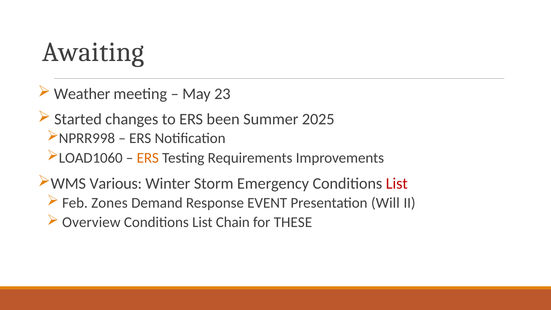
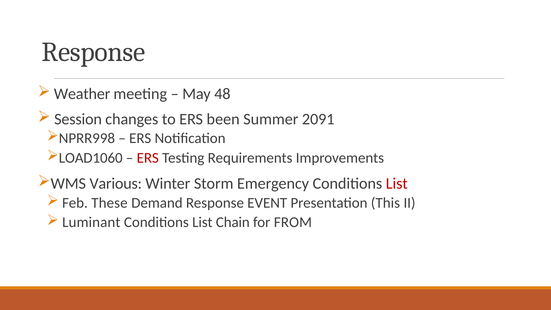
Awaiting: Awaiting -> Response (93, 52)
23: 23 -> 48 (222, 94)
Started: Started -> Session (78, 119)
2025: 2025 -> 2091 (318, 119)
ERS colour: orange -> red (148, 158)
Zones: Zones -> These (109, 203)
Will: Will -> This (385, 203)
Overview: Overview -> Luminant (91, 222)
THESE: THESE -> FROM (293, 222)
